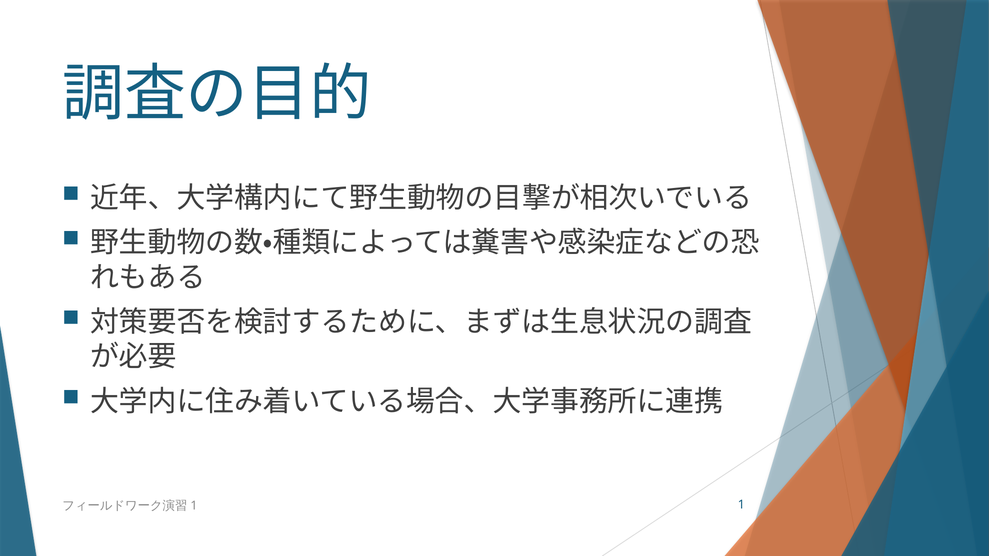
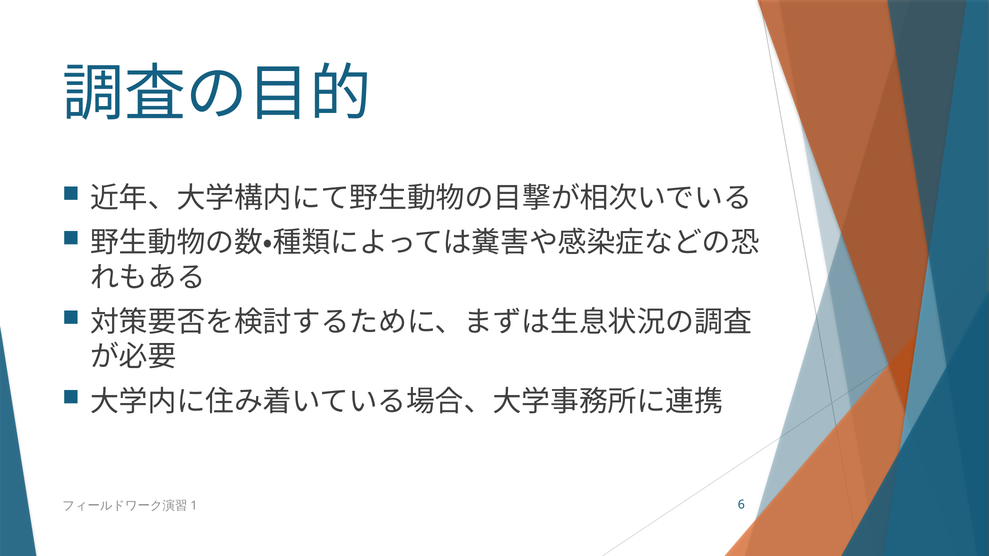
1: 1 -> 6 (741, 505)
